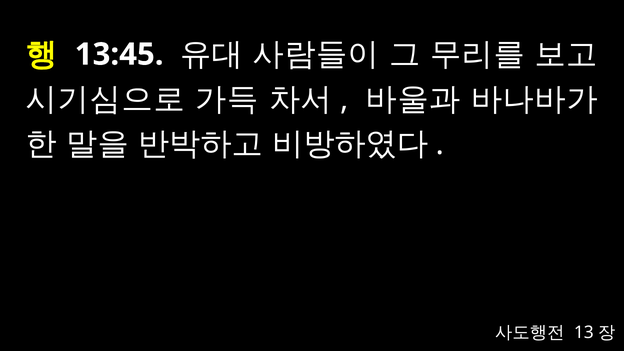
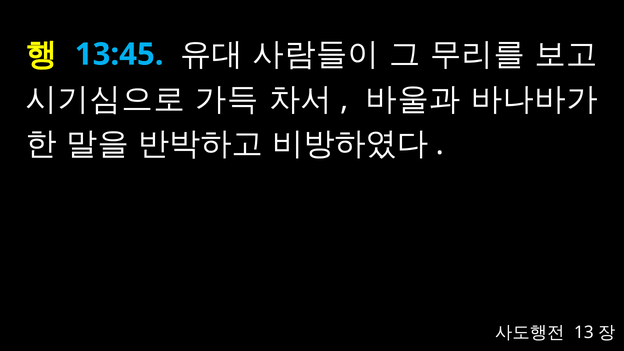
13:45 colour: white -> light blue (119, 54)
